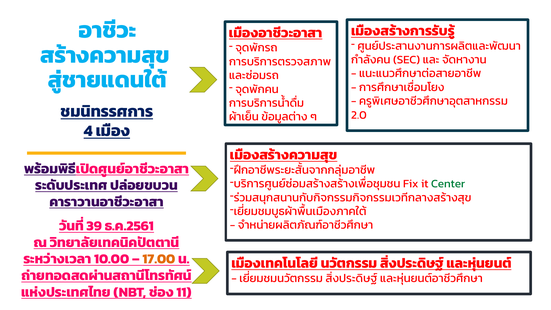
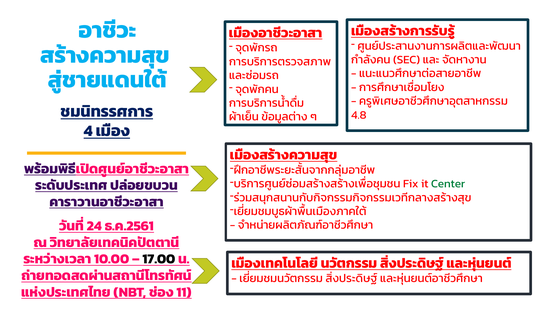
2.0: 2.0 -> 4.8 (359, 115)
39: 39 -> 24 (94, 226)
17.00 colour: orange -> black (159, 259)
